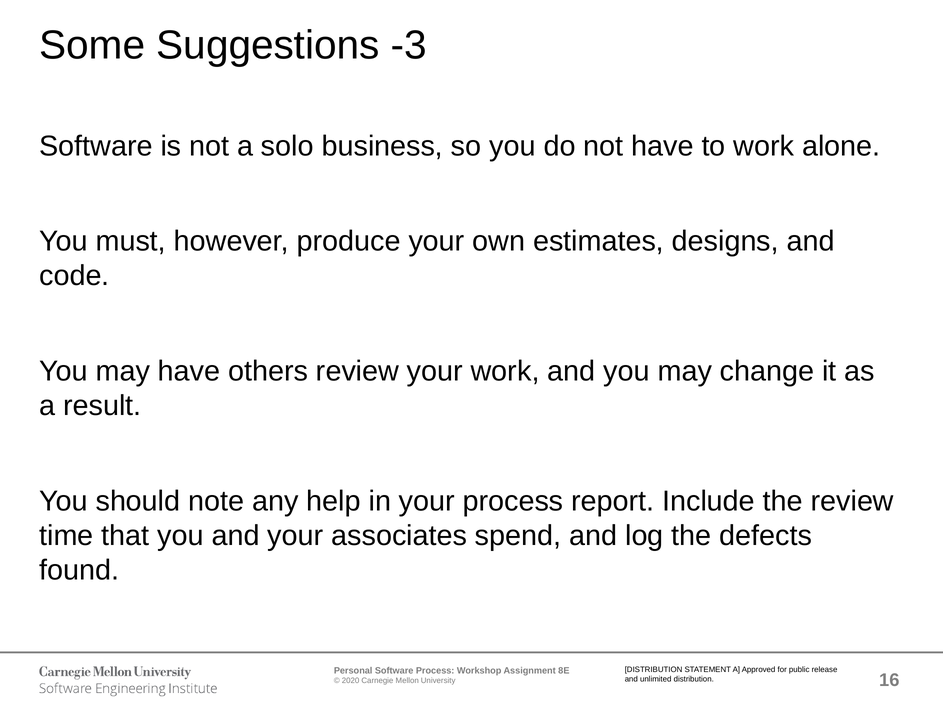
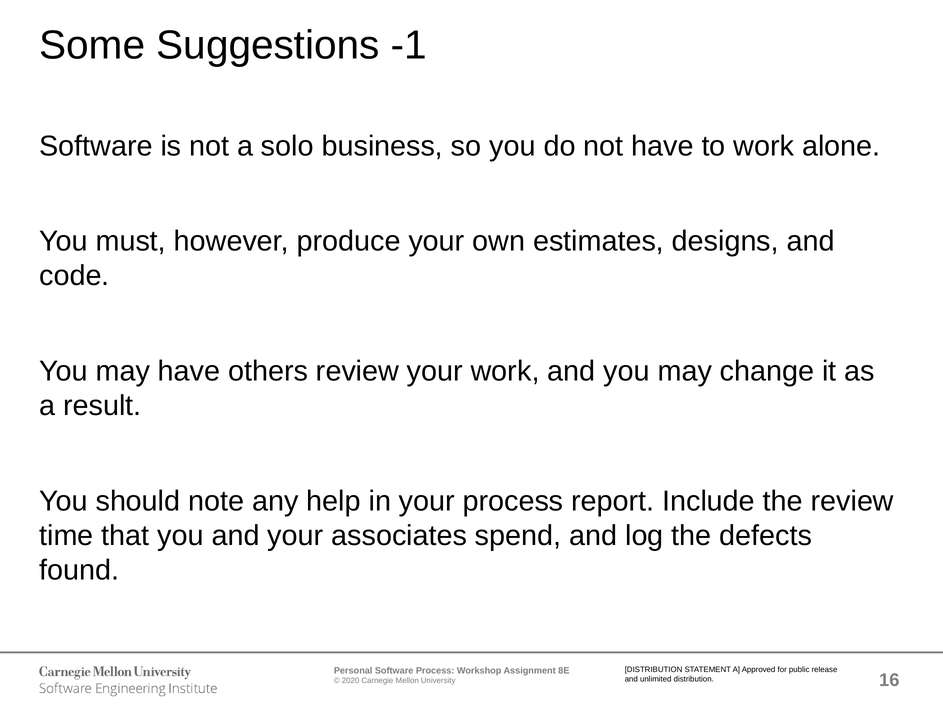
-3: -3 -> -1 (409, 45)
